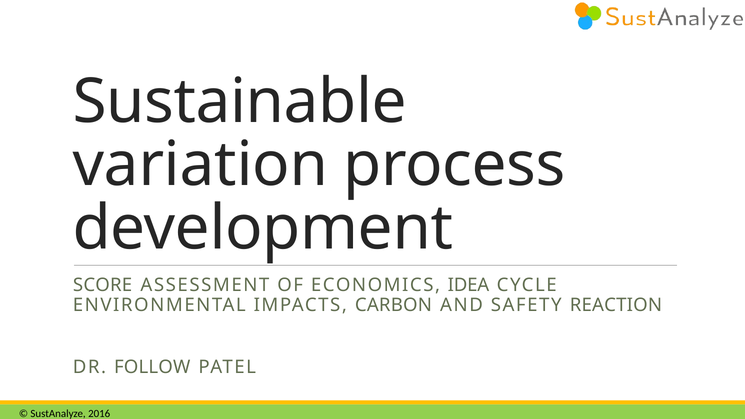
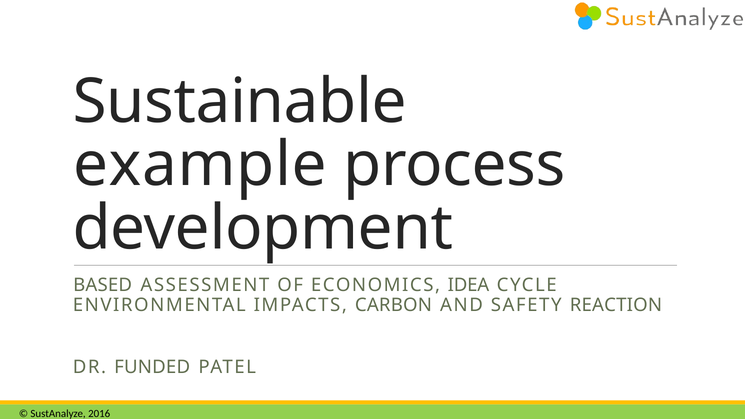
variation: variation -> example (200, 165)
SCORE: SCORE -> BASED (103, 285)
FOLLOW: FOLLOW -> FUNDED (152, 367)
